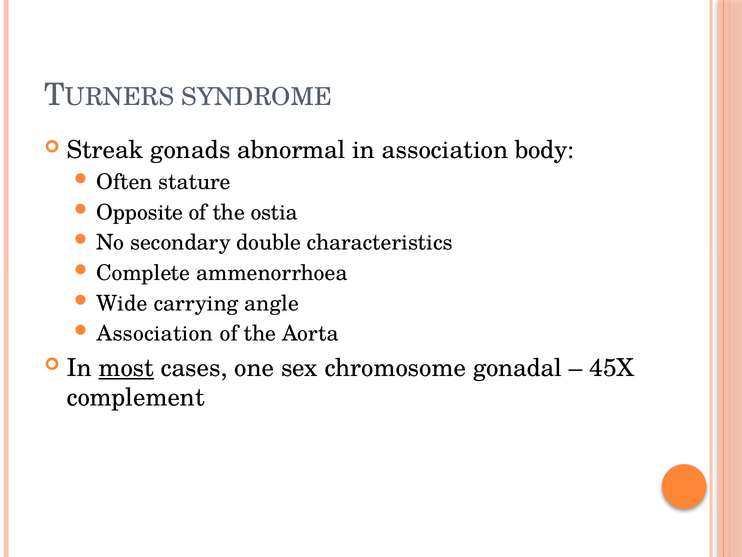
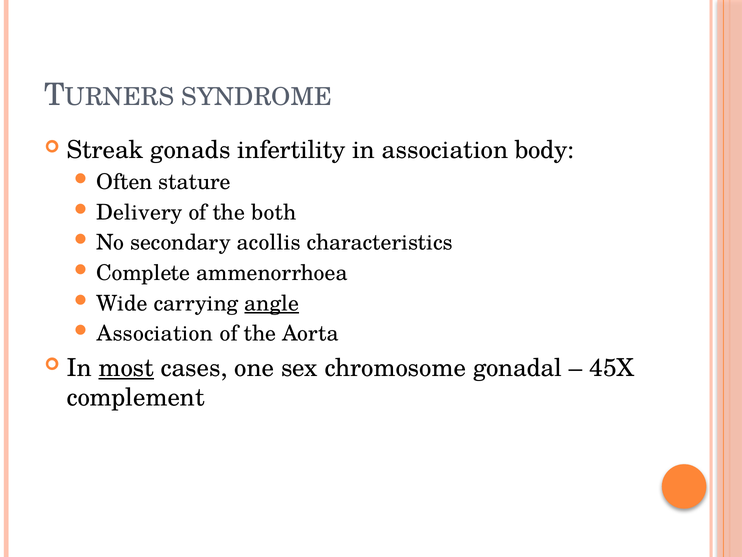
abnormal: abnormal -> infertility (291, 150)
Opposite: Opposite -> Delivery (139, 212)
ostia: ostia -> both (274, 212)
double: double -> acollis (269, 243)
angle underline: none -> present (272, 303)
